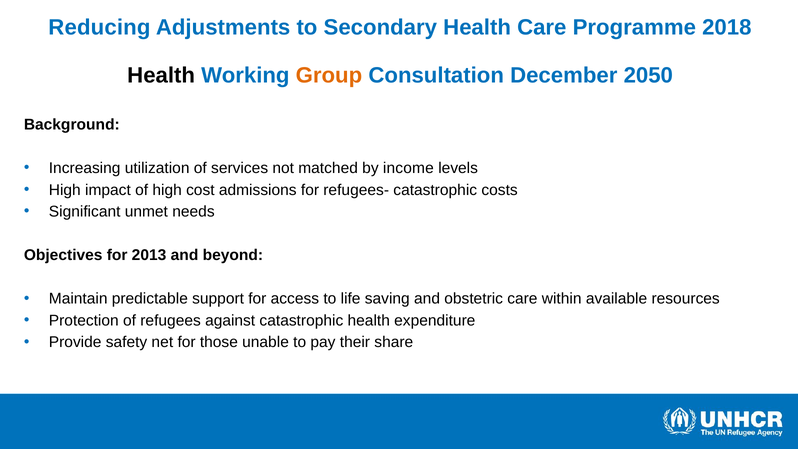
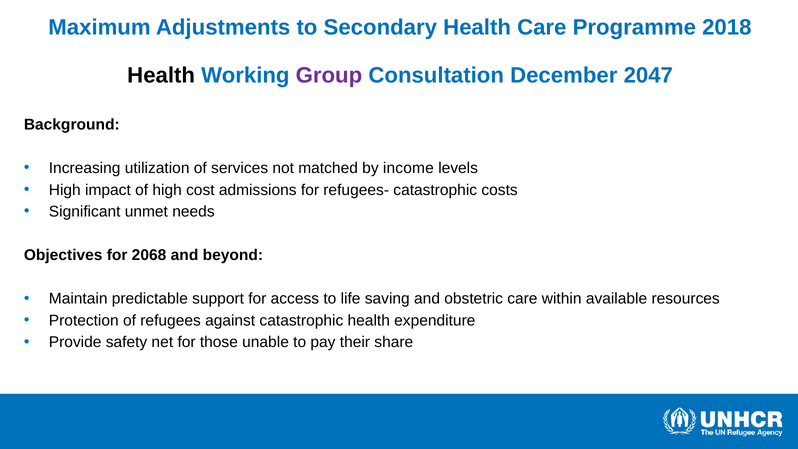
Reducing: Reducing -> Maximum (99, 27)
Group colour: orange -> purple (329, 75)
2050: 2050 -> 2047 (648, 75)
2013: 2013 -> 2068 (149, 255)
